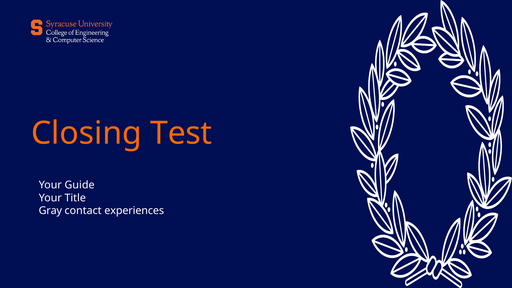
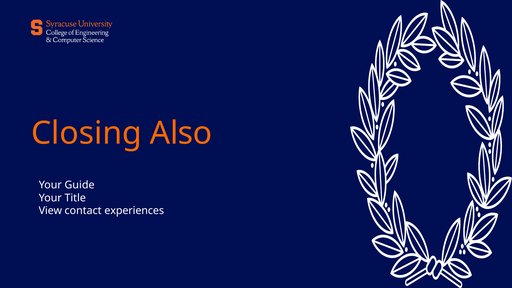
Test: Test -> Also (181, 133)
Gray: Gray -> View (50, 211)
